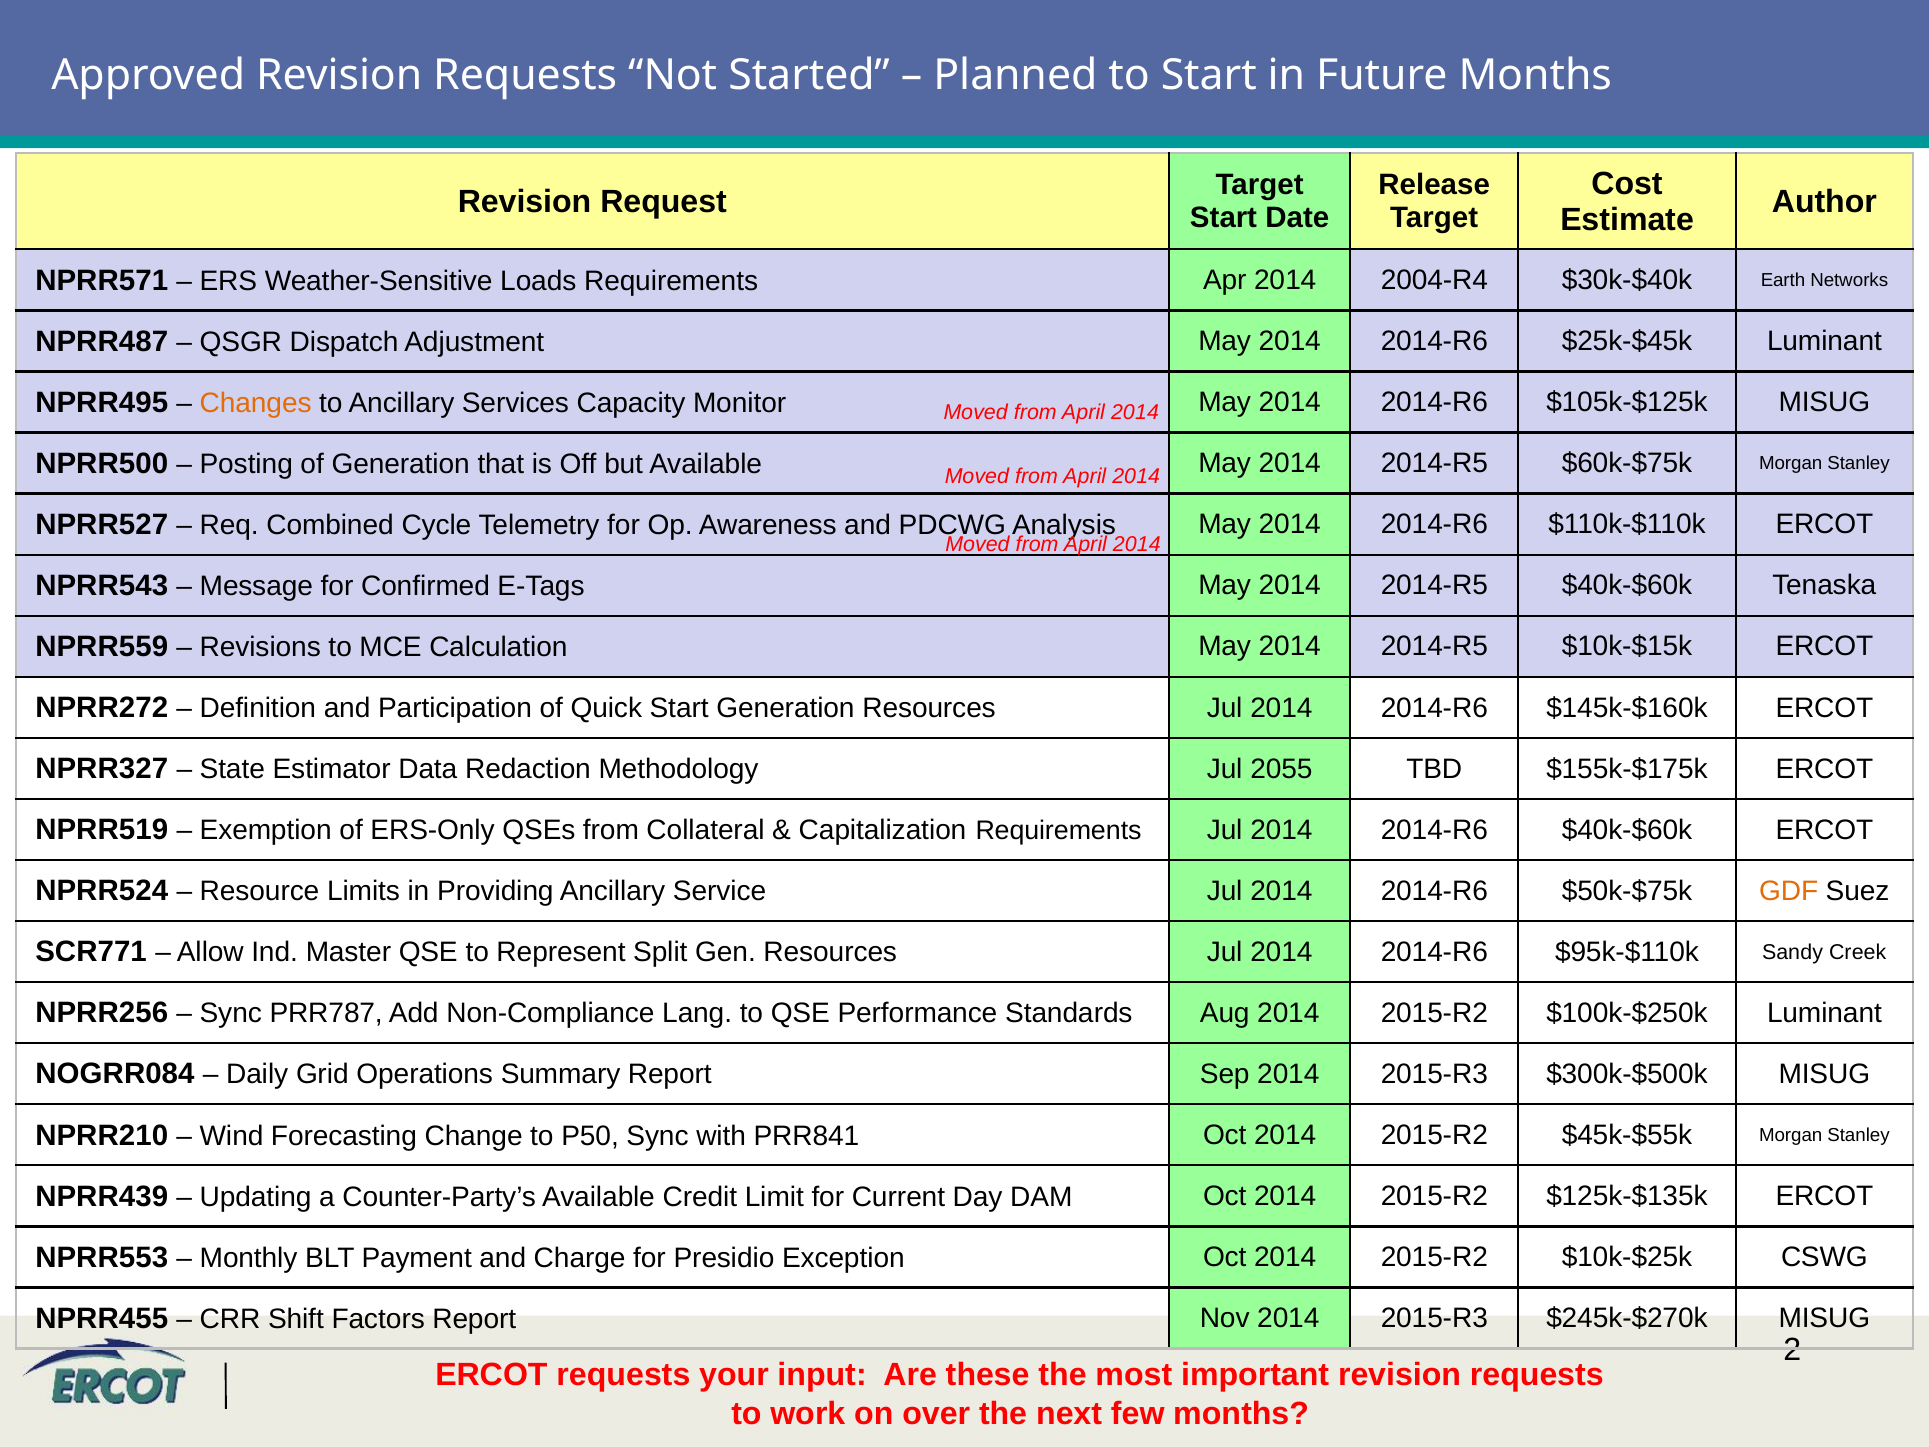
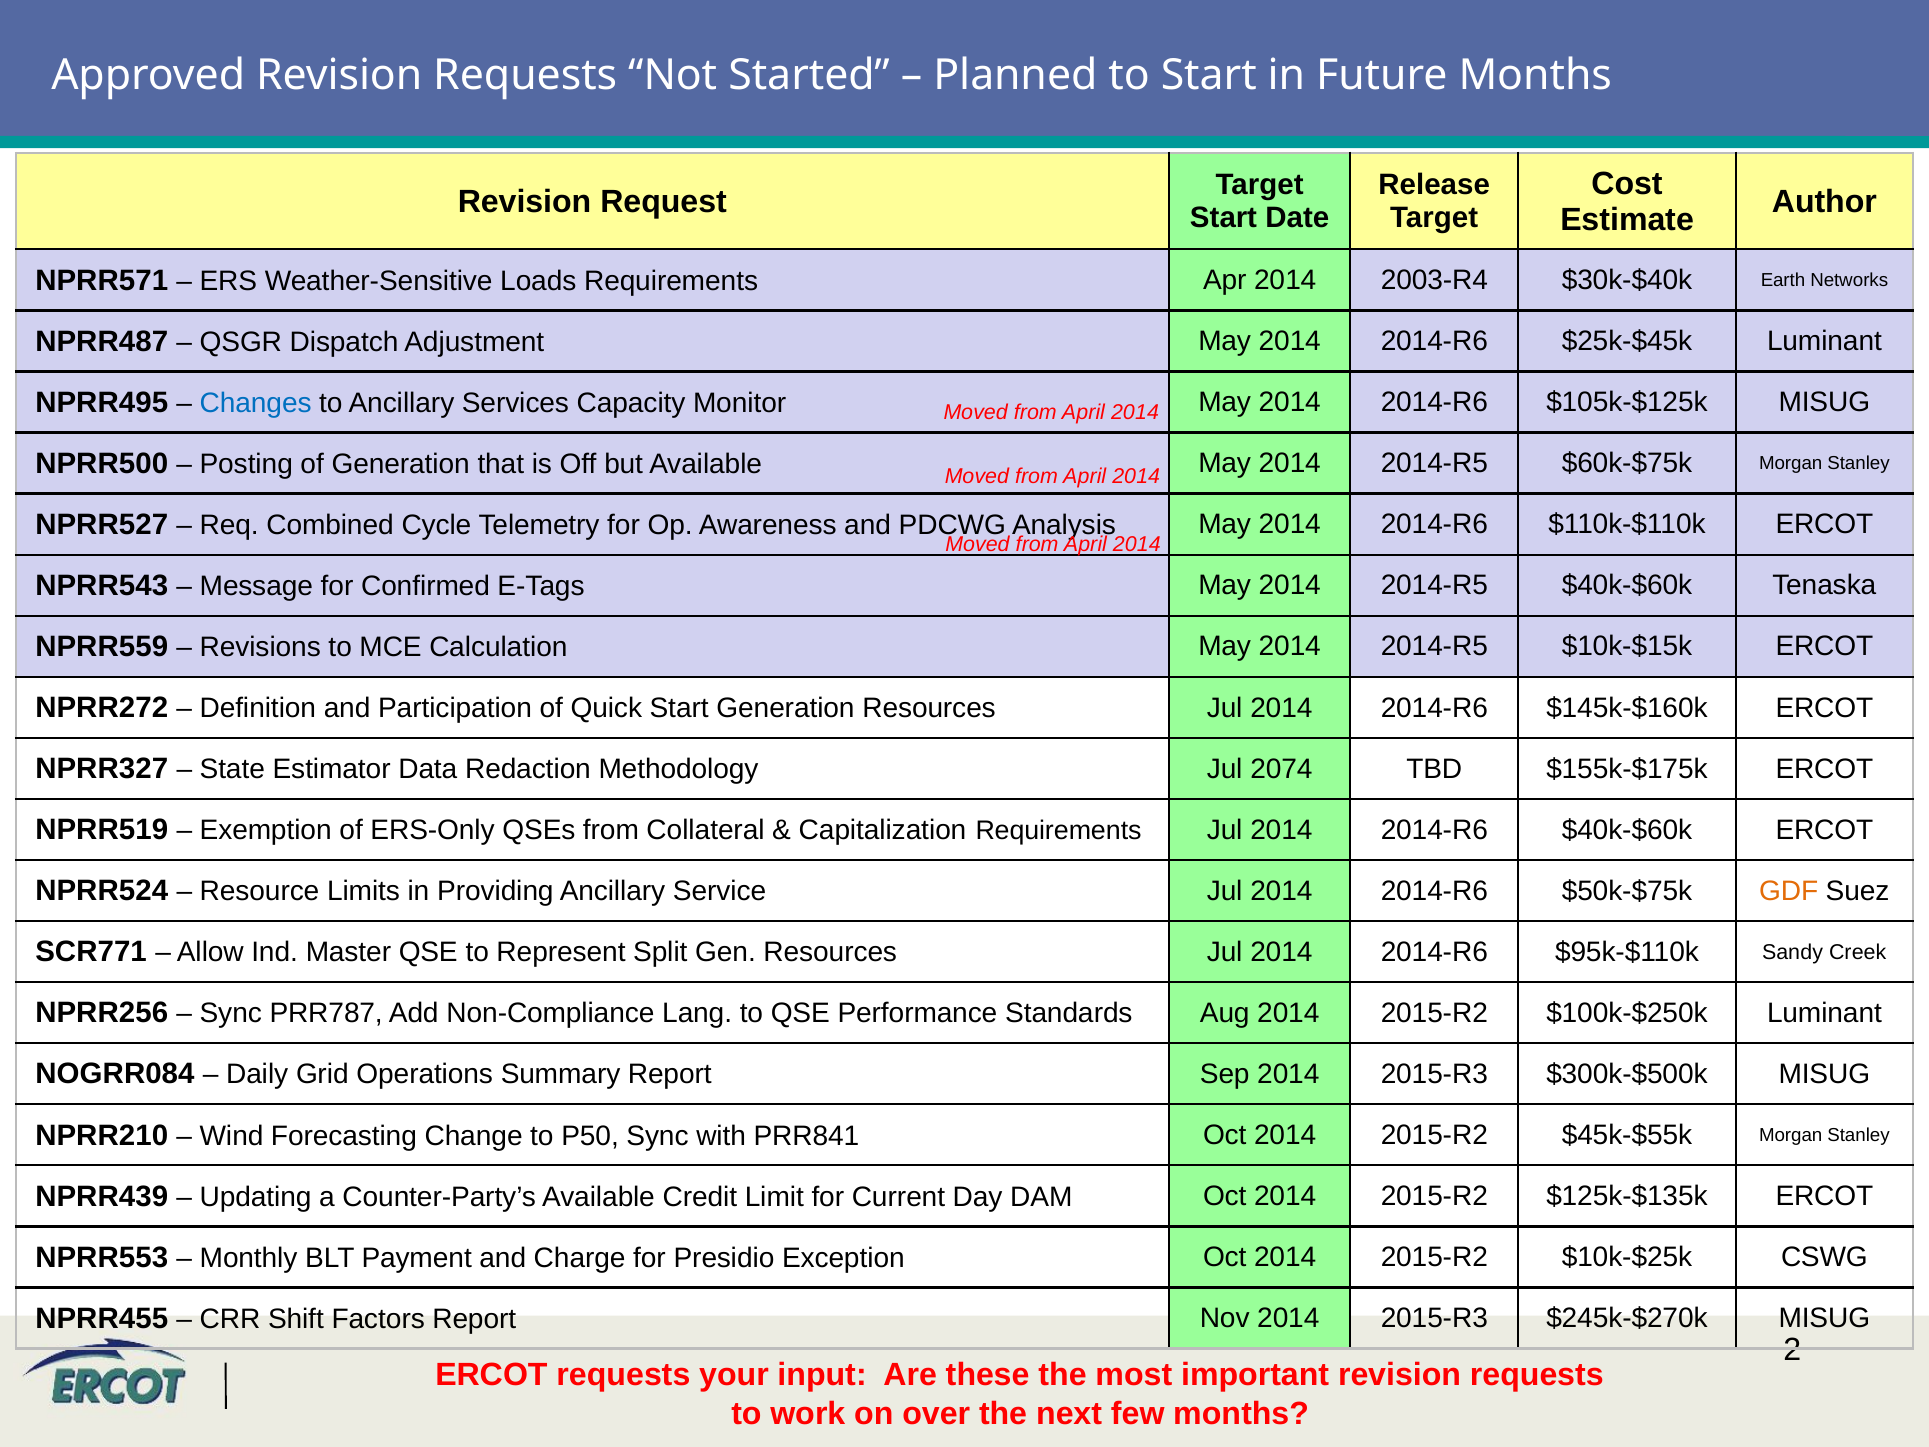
2004-R4: 2004-R4 -> 2003-R4 (1434, 280)
Changes colour: orange -> blue (256, 403)
2055: 2055 -> 2074 (1281, 769)
